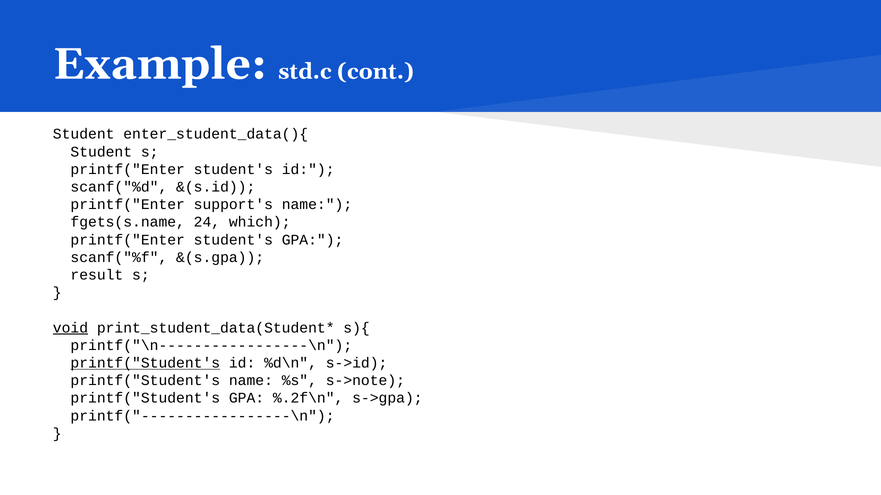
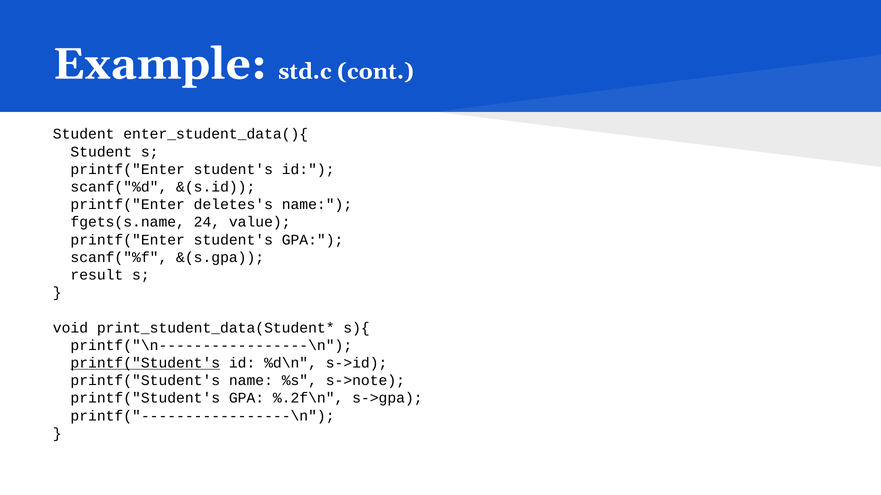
support's: support's -> deletes's (233, 205)
which: which -> value (260, 222)
void underline: present -> none (70, 328)
